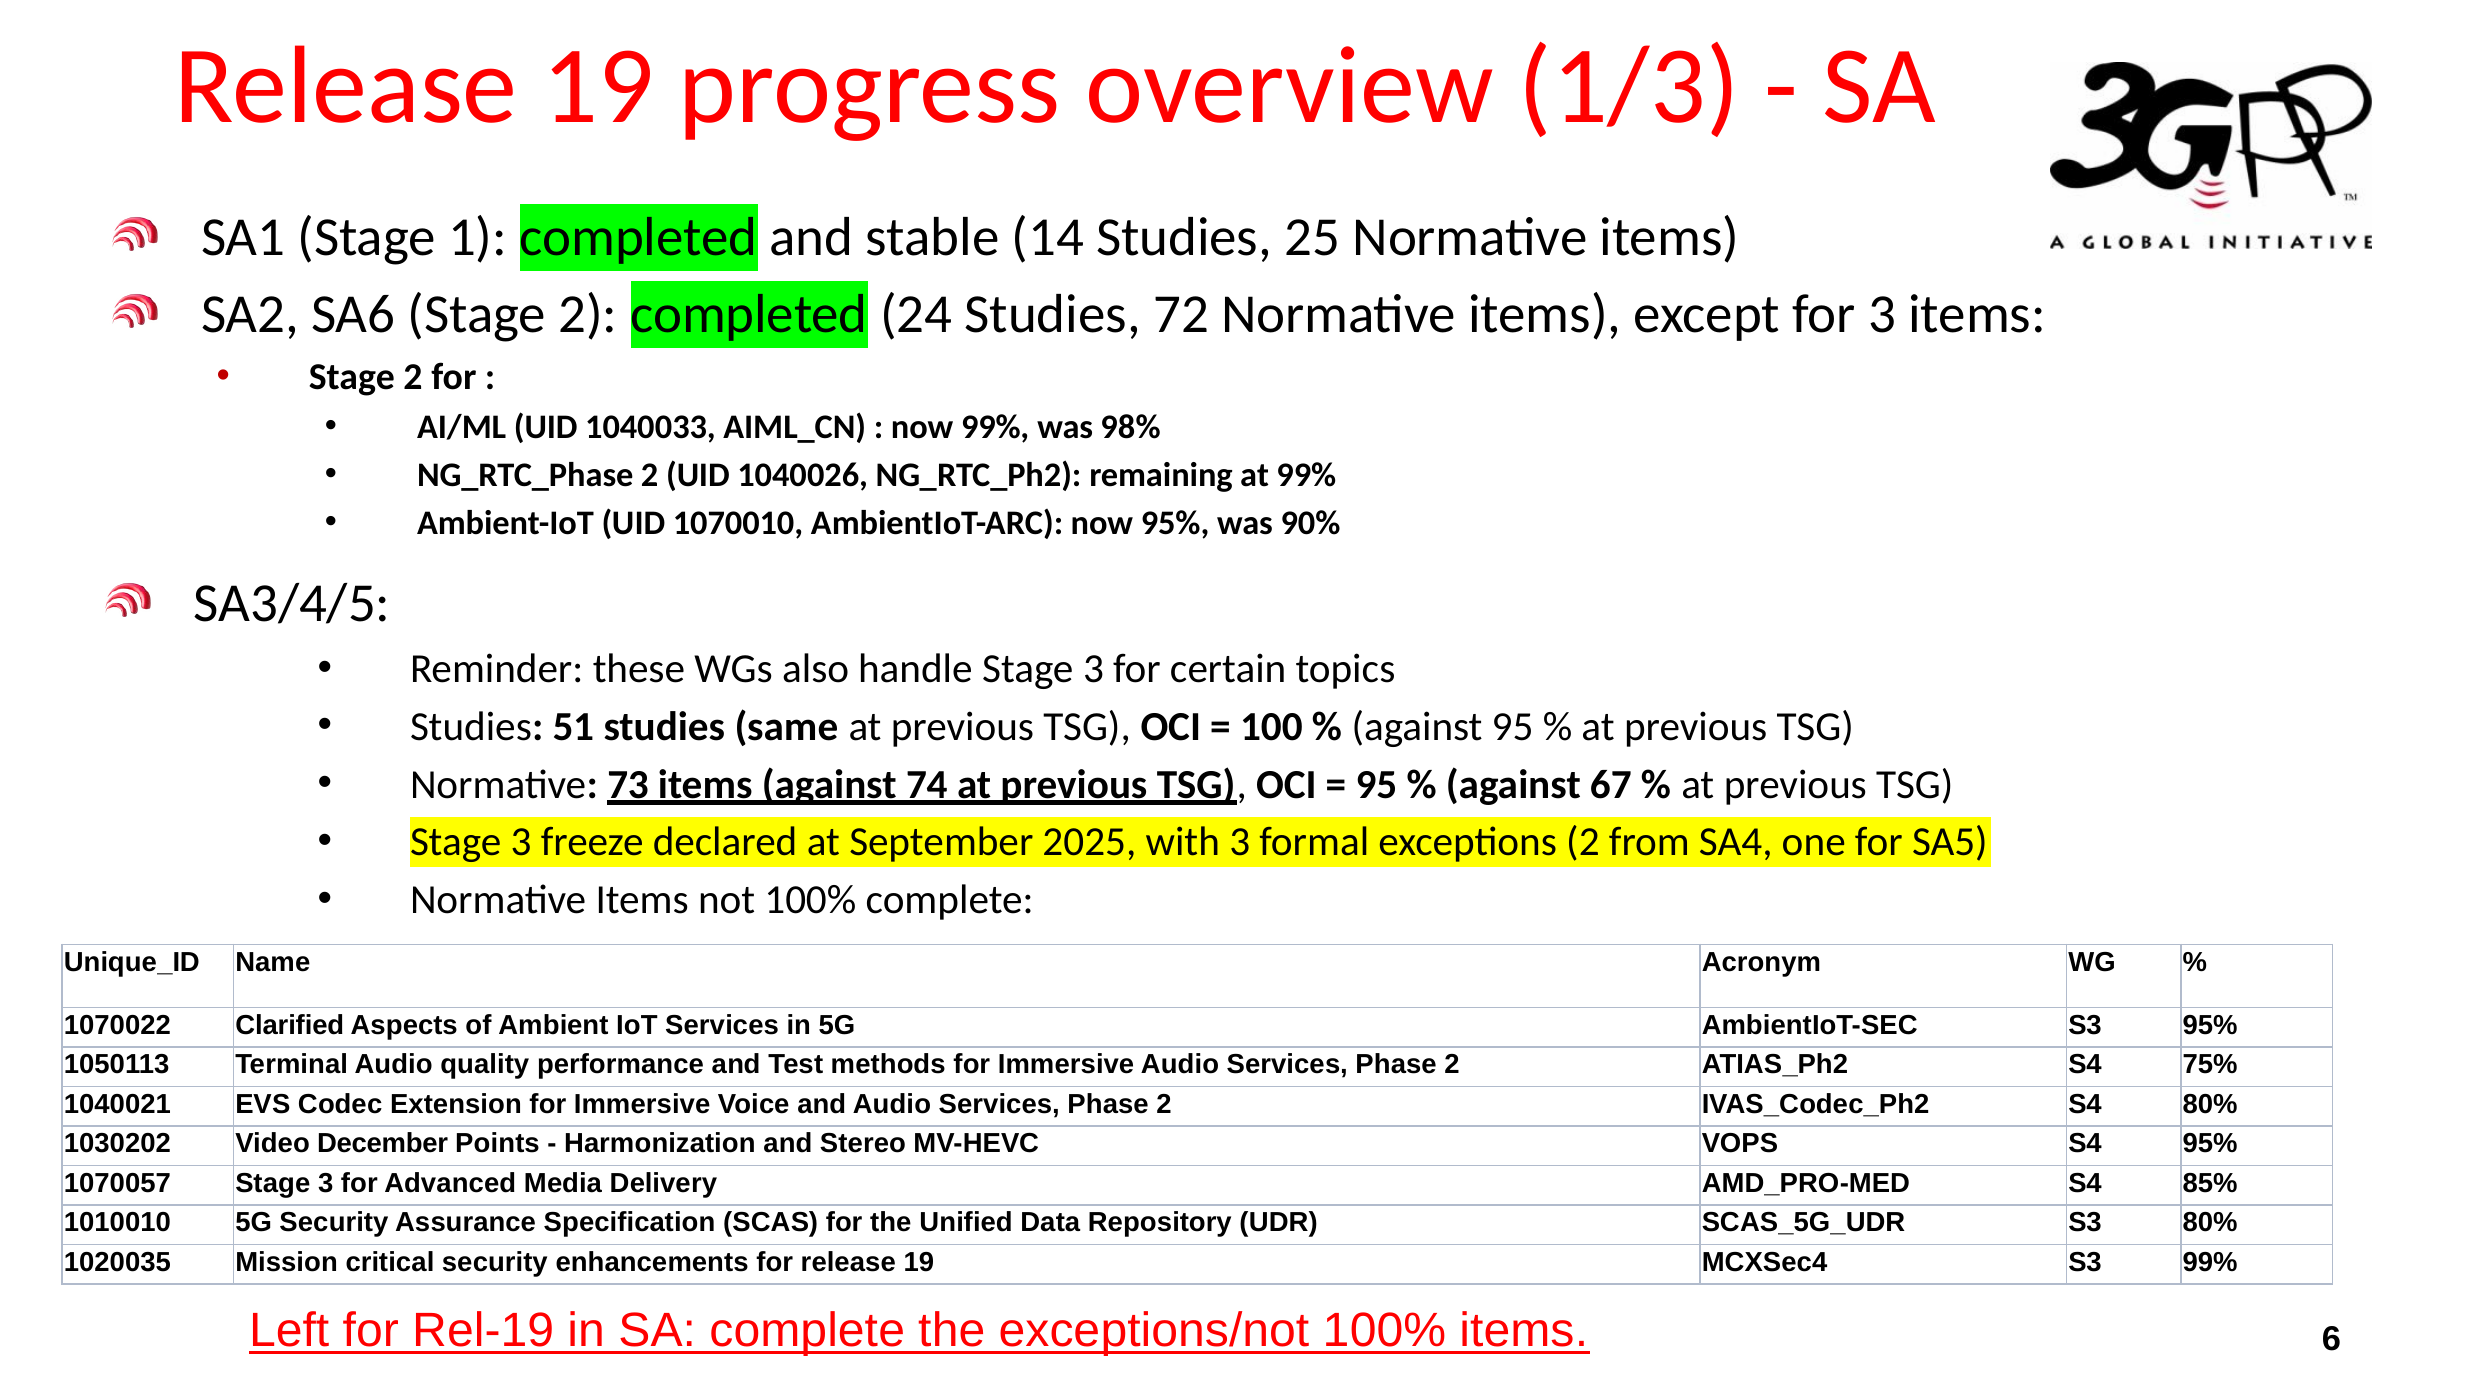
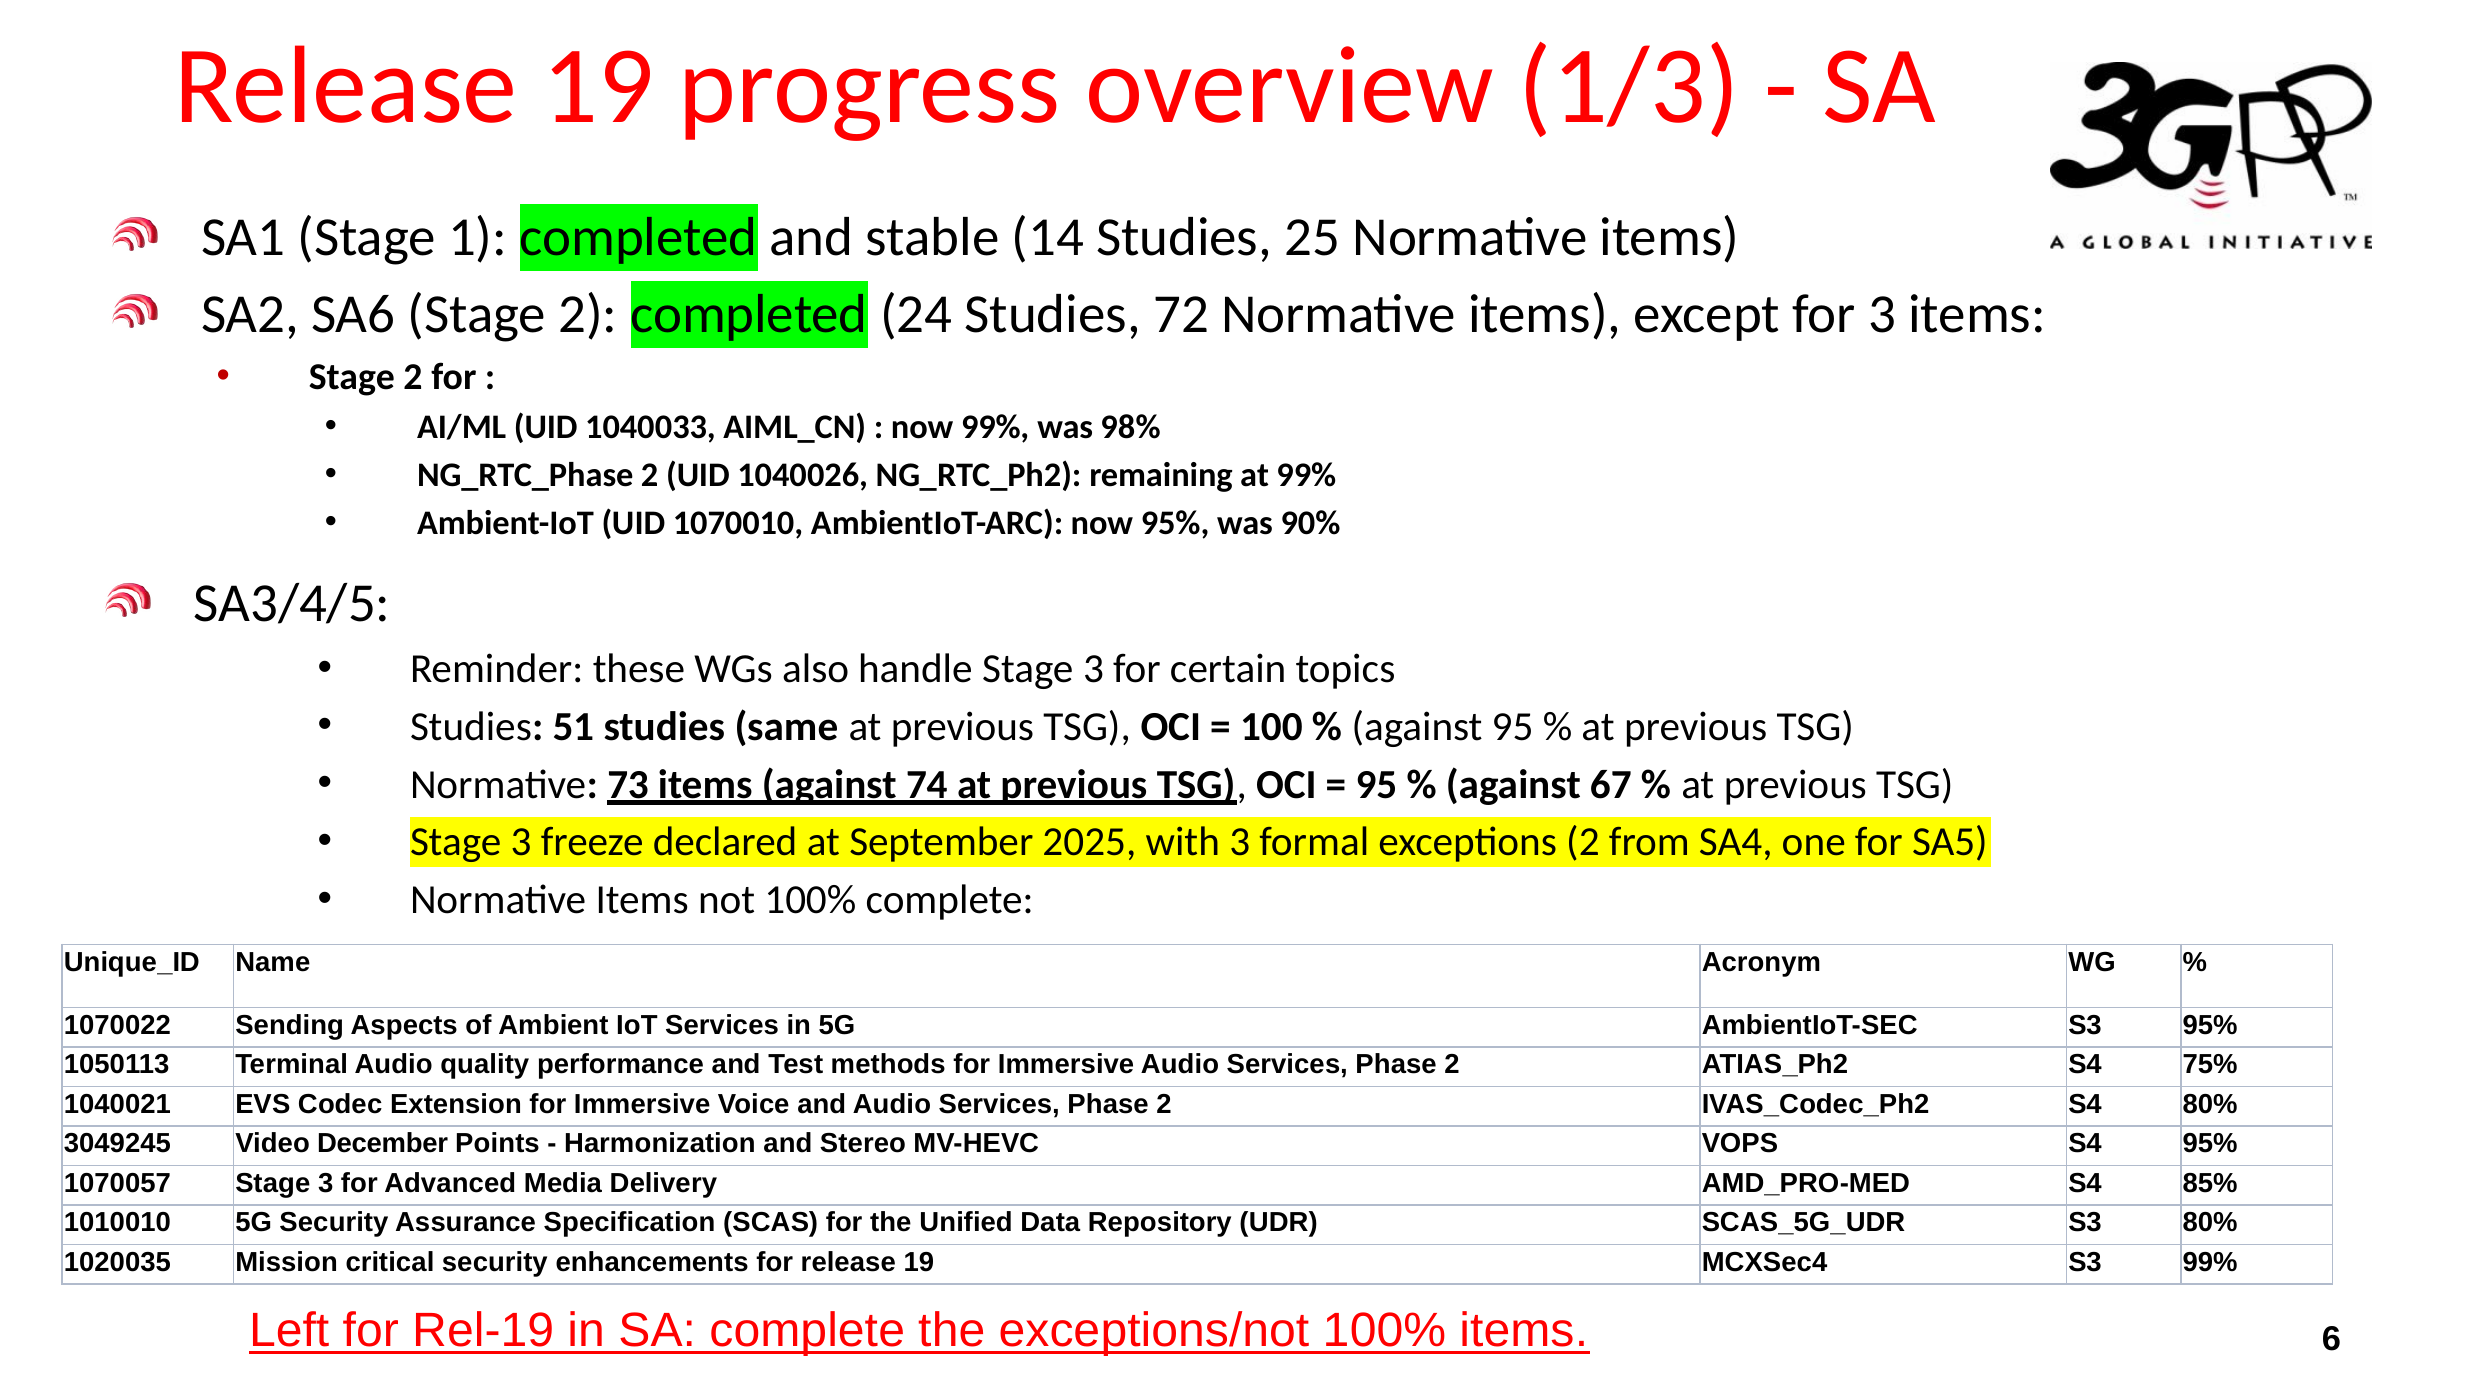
Clarified: Clarified -> Sending (290, 1026)
1030202: 1030202 -> 3049245 (117, 1144)
